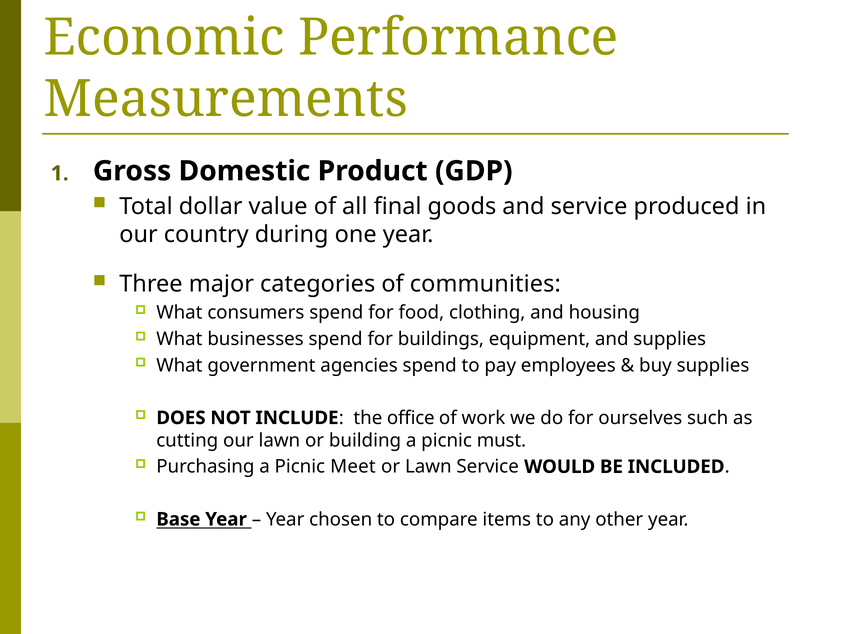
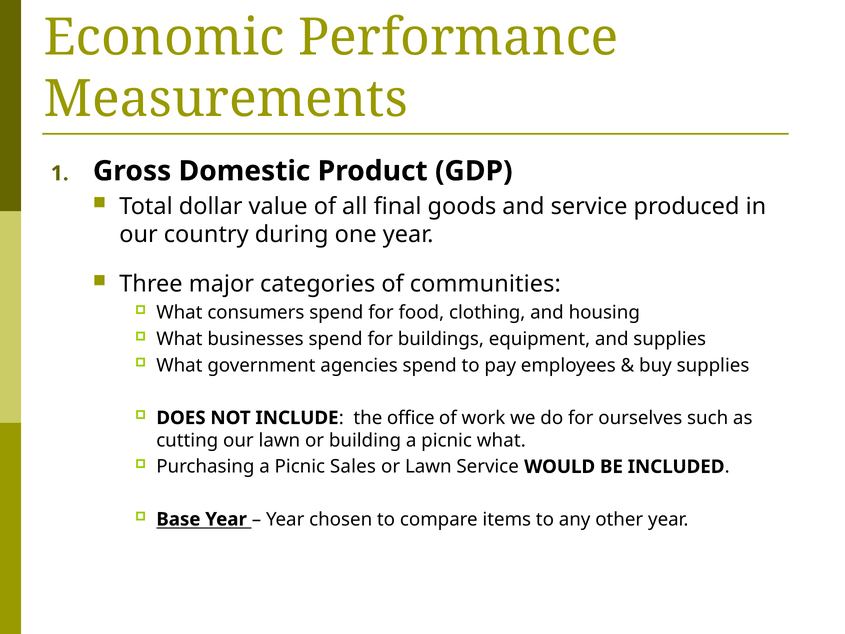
picnic must: must -> what (501, 440)
Meet: Meet -> Sales (353, 467)
